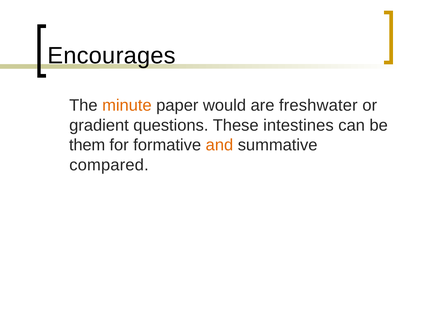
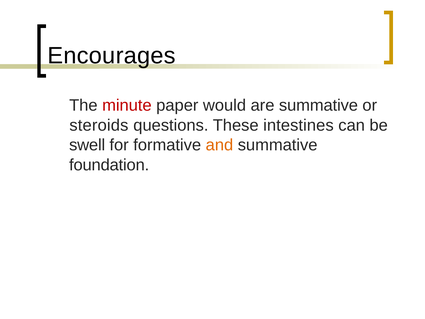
minute colour: orange -> red (127, 105)
are freshwater: freshwater -> summative (318, 105)
gradient: gradient -> steroids (99, 125)
them: them -> swell (87, 145)
compared: compared -> foundation (109, 165)
